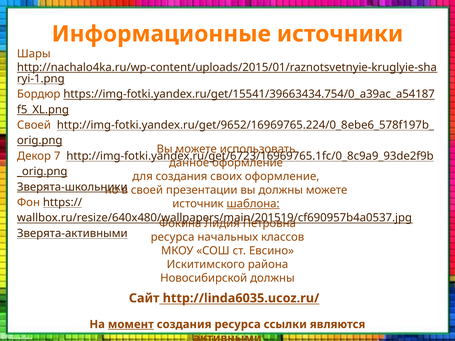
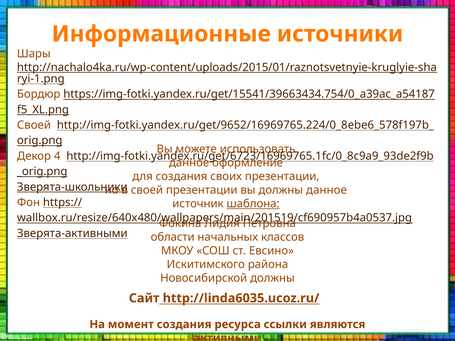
7: 7 -> 4 (57, 156)
своих оформление: оформление -> презентации (282, 177)
должны можете: можете -> данное (326, 190)
ресурса: ресурса -> области (173, 237)
момент underline: present -> none (131, 325)
